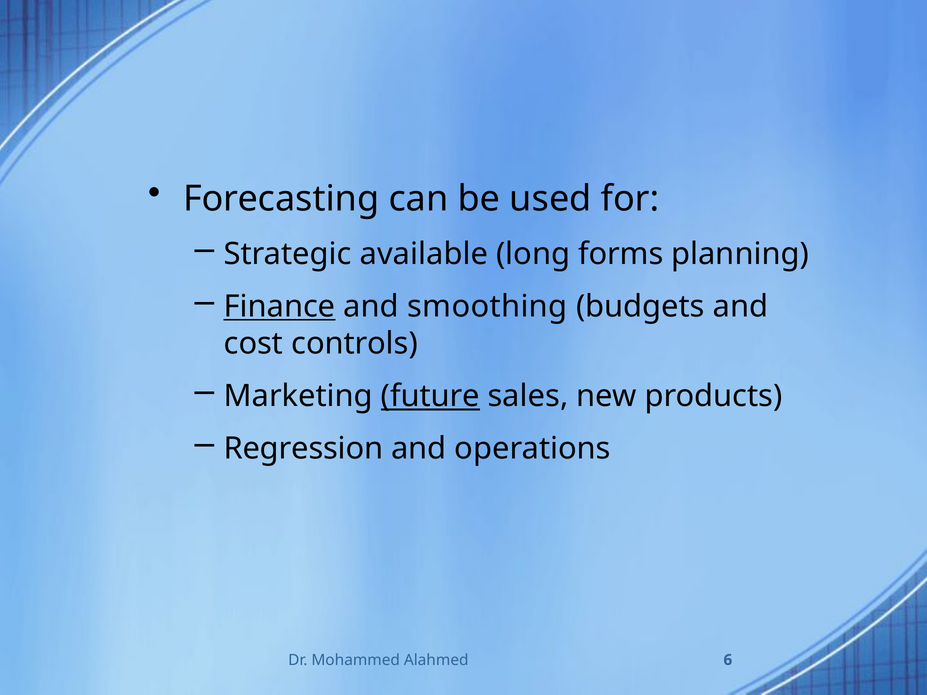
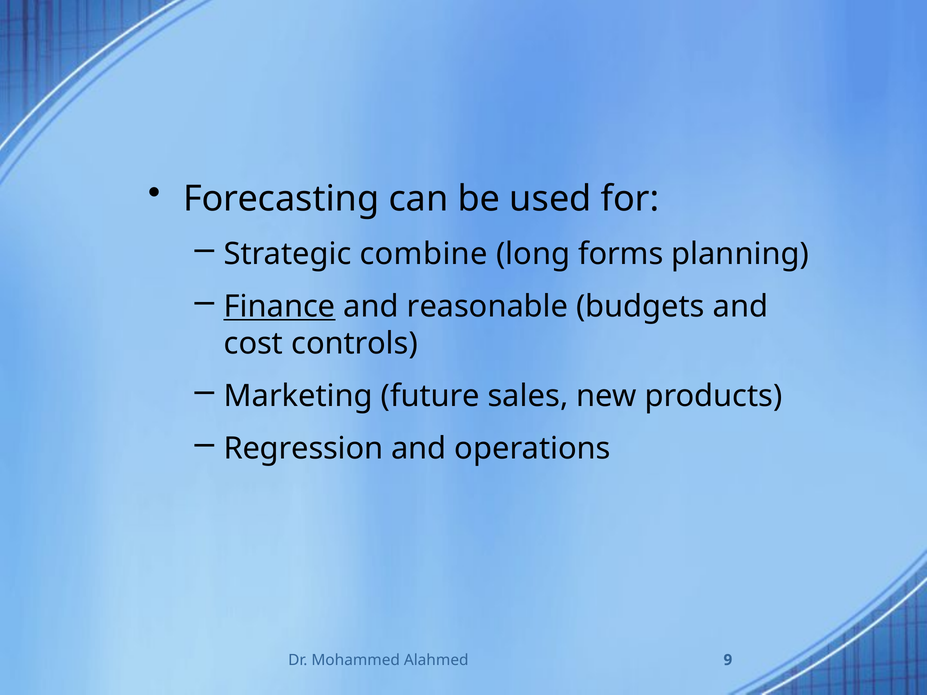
available: available -> combine (424, 254)
smoothing: smoothing -> reasonable (488, 307)
future underline: present -> none (430, 396)
6: 6 -> 9 (728, 660)
